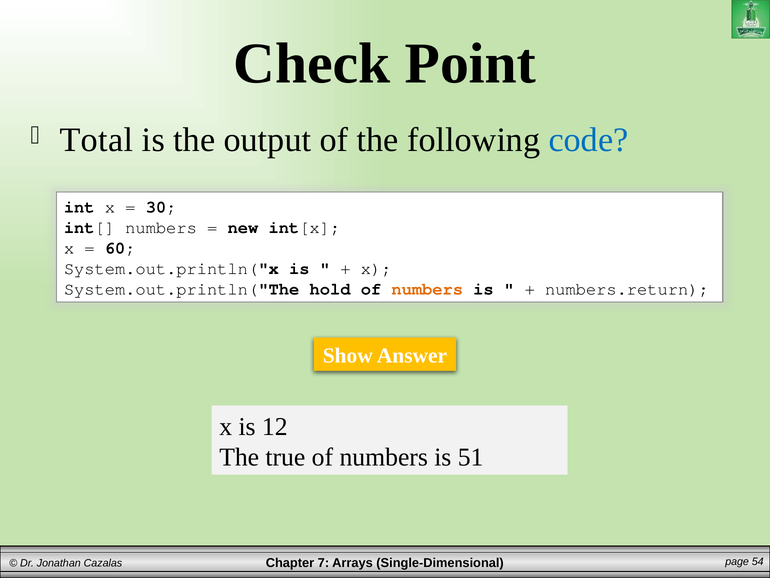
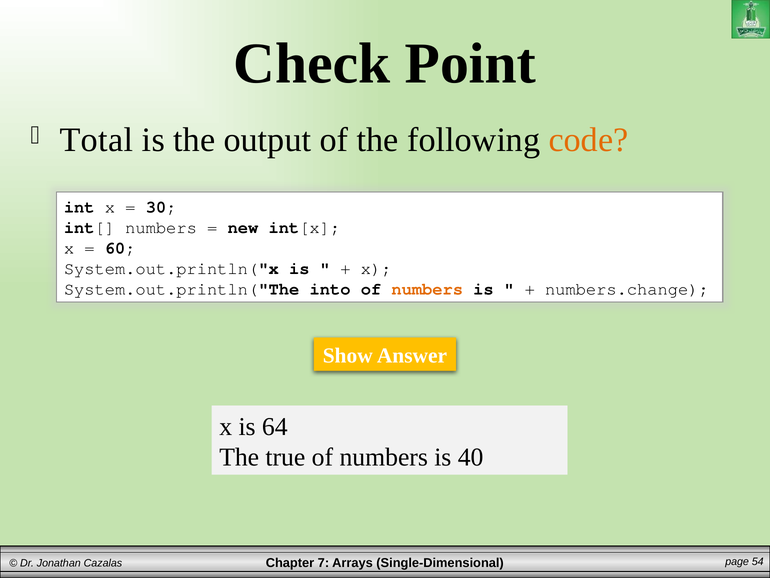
code colour: blue -> orange (589, 140)
hold: hold -> into (330, 289)
numbers.return: numbers.return -> numbers.change (627, 289)
12: 12 -> 64 (275, 426)
51: 51 -> 40 (471, 457)
